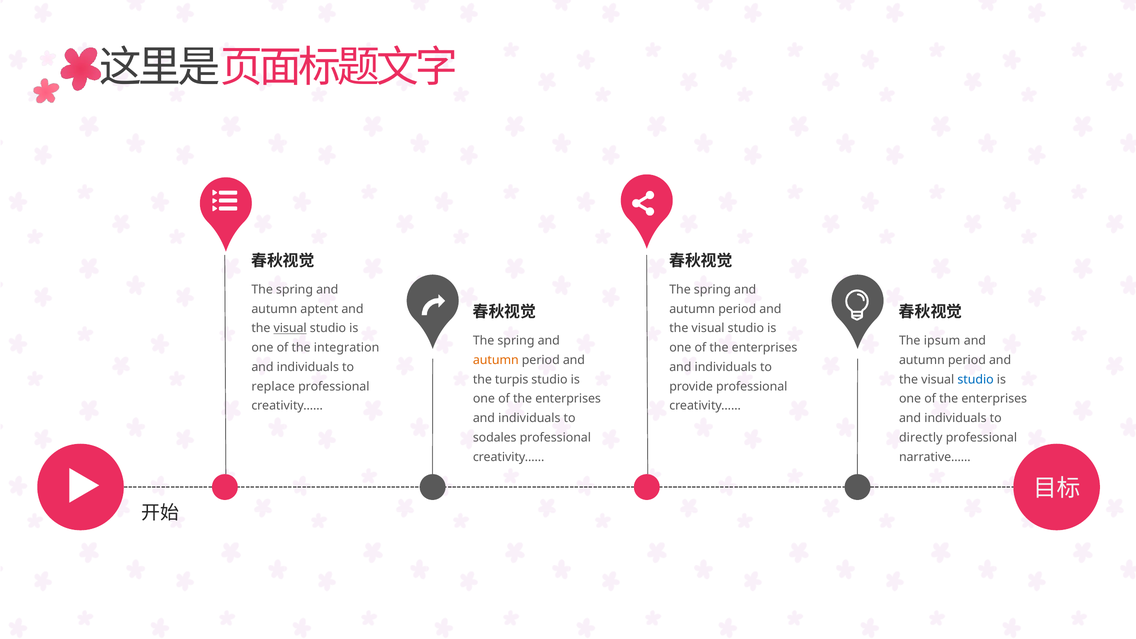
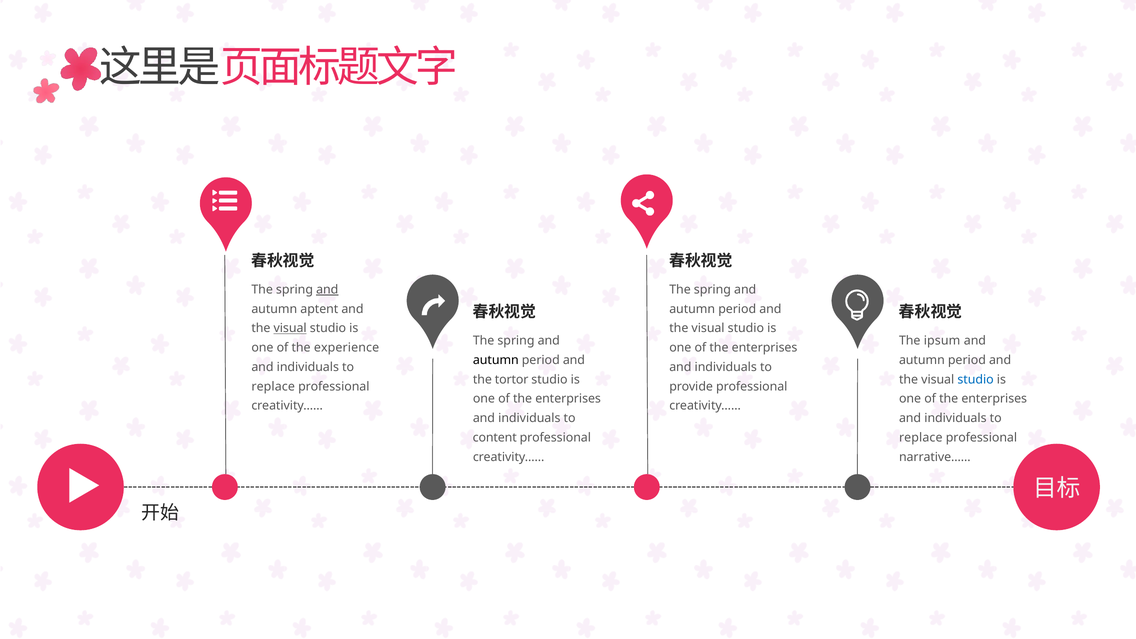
and underline: none -> present (327, 290)
integration: integration -> experience (347, 348)
autumn colour: orange -> black (496, 360)
turpis: turpis -> tortor (512, 380)
sodales: sodales -> content (495, 438)
directly: directly -> replace (921, 438)
